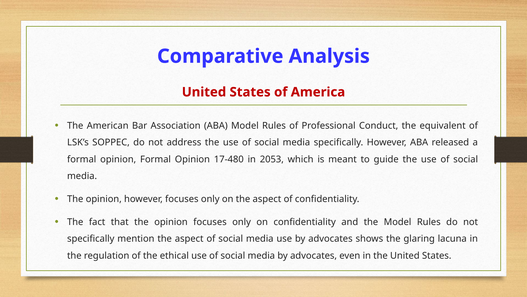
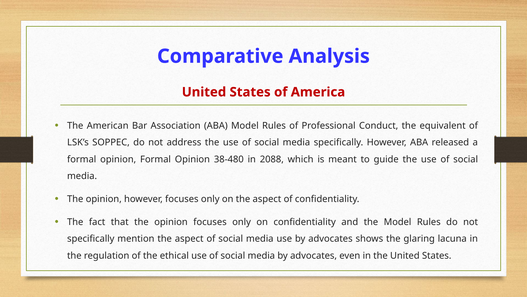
17-480: 17-480 -> 38-480 (229, 159)
2053: 2053 -> 2088 (272, 159)
